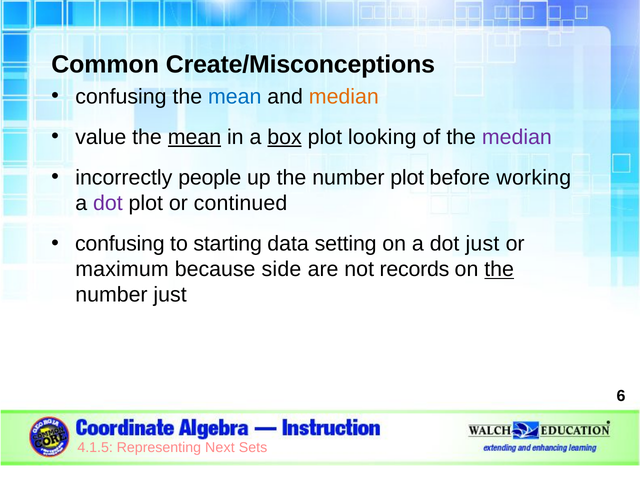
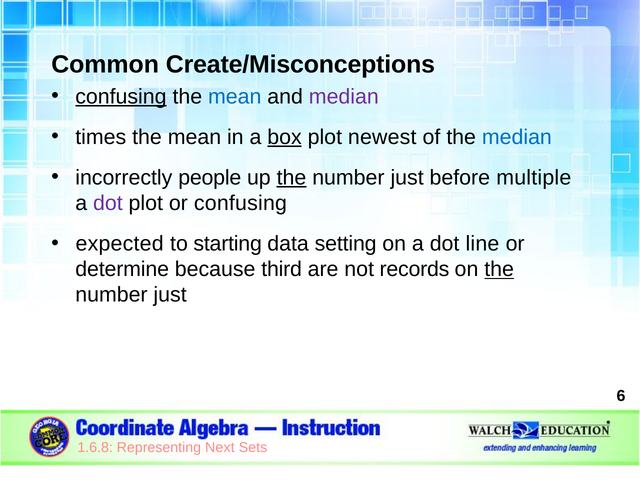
confusing underline: none -> present (121, 97)
median colour: orange -> purple (344, 97)
value: value -> times (101, 137)
mean underline: present -> none (194, 137)
looking: looking -> newest (382, 137)
median colour: purple -> blue (517, 137)
the underline: none -> present (291, 178)
plot: plot -> just (407, 178)
working: working -> multiple (534, 178)
or continued: continued -> confusing (240, 203)
confusing: confusing -> expected (120, 244)
dot just: just -> line (482, 244)
maximum: maximum -> determine (122, 269)
side: side -> third (282, 269)
4.1.5: 4.1.5 -> 1.6.8 (95, 447)
